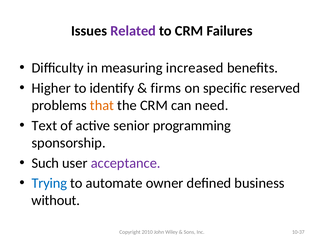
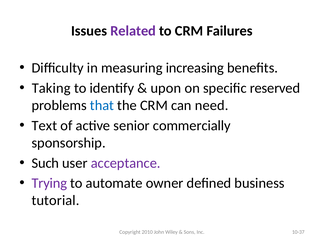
increased: increased -> increasing (195, 68)
Higher: Higher -> Taking (51, 88)
firms: firms -> upon (166, 88)
that colour: orange -> blue (102, 105)
programming: programming -> commercially (192, 126)
Trying colour: blue -> purple (49, 183)
without: without -> tutorial (56, 200)
